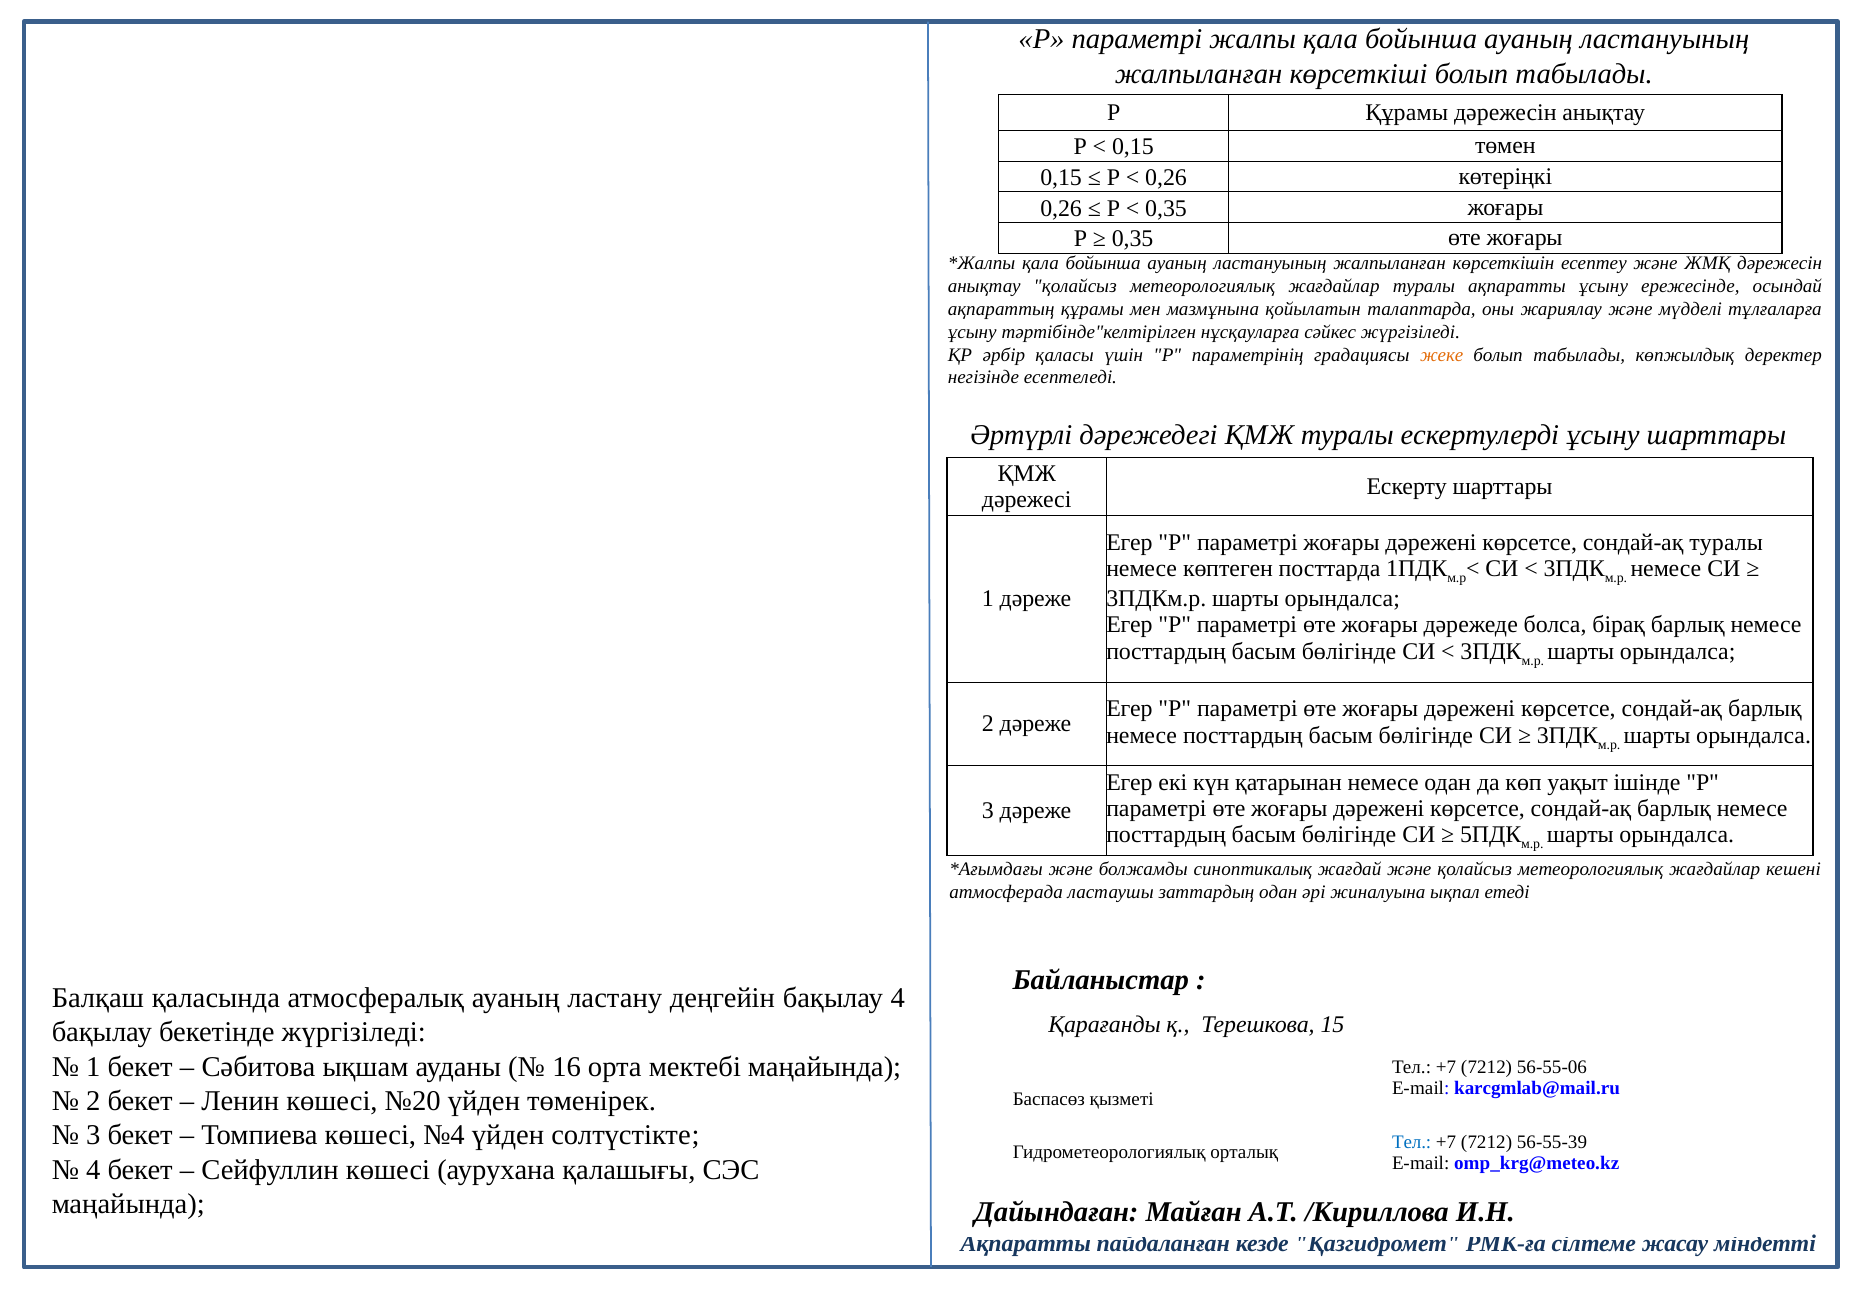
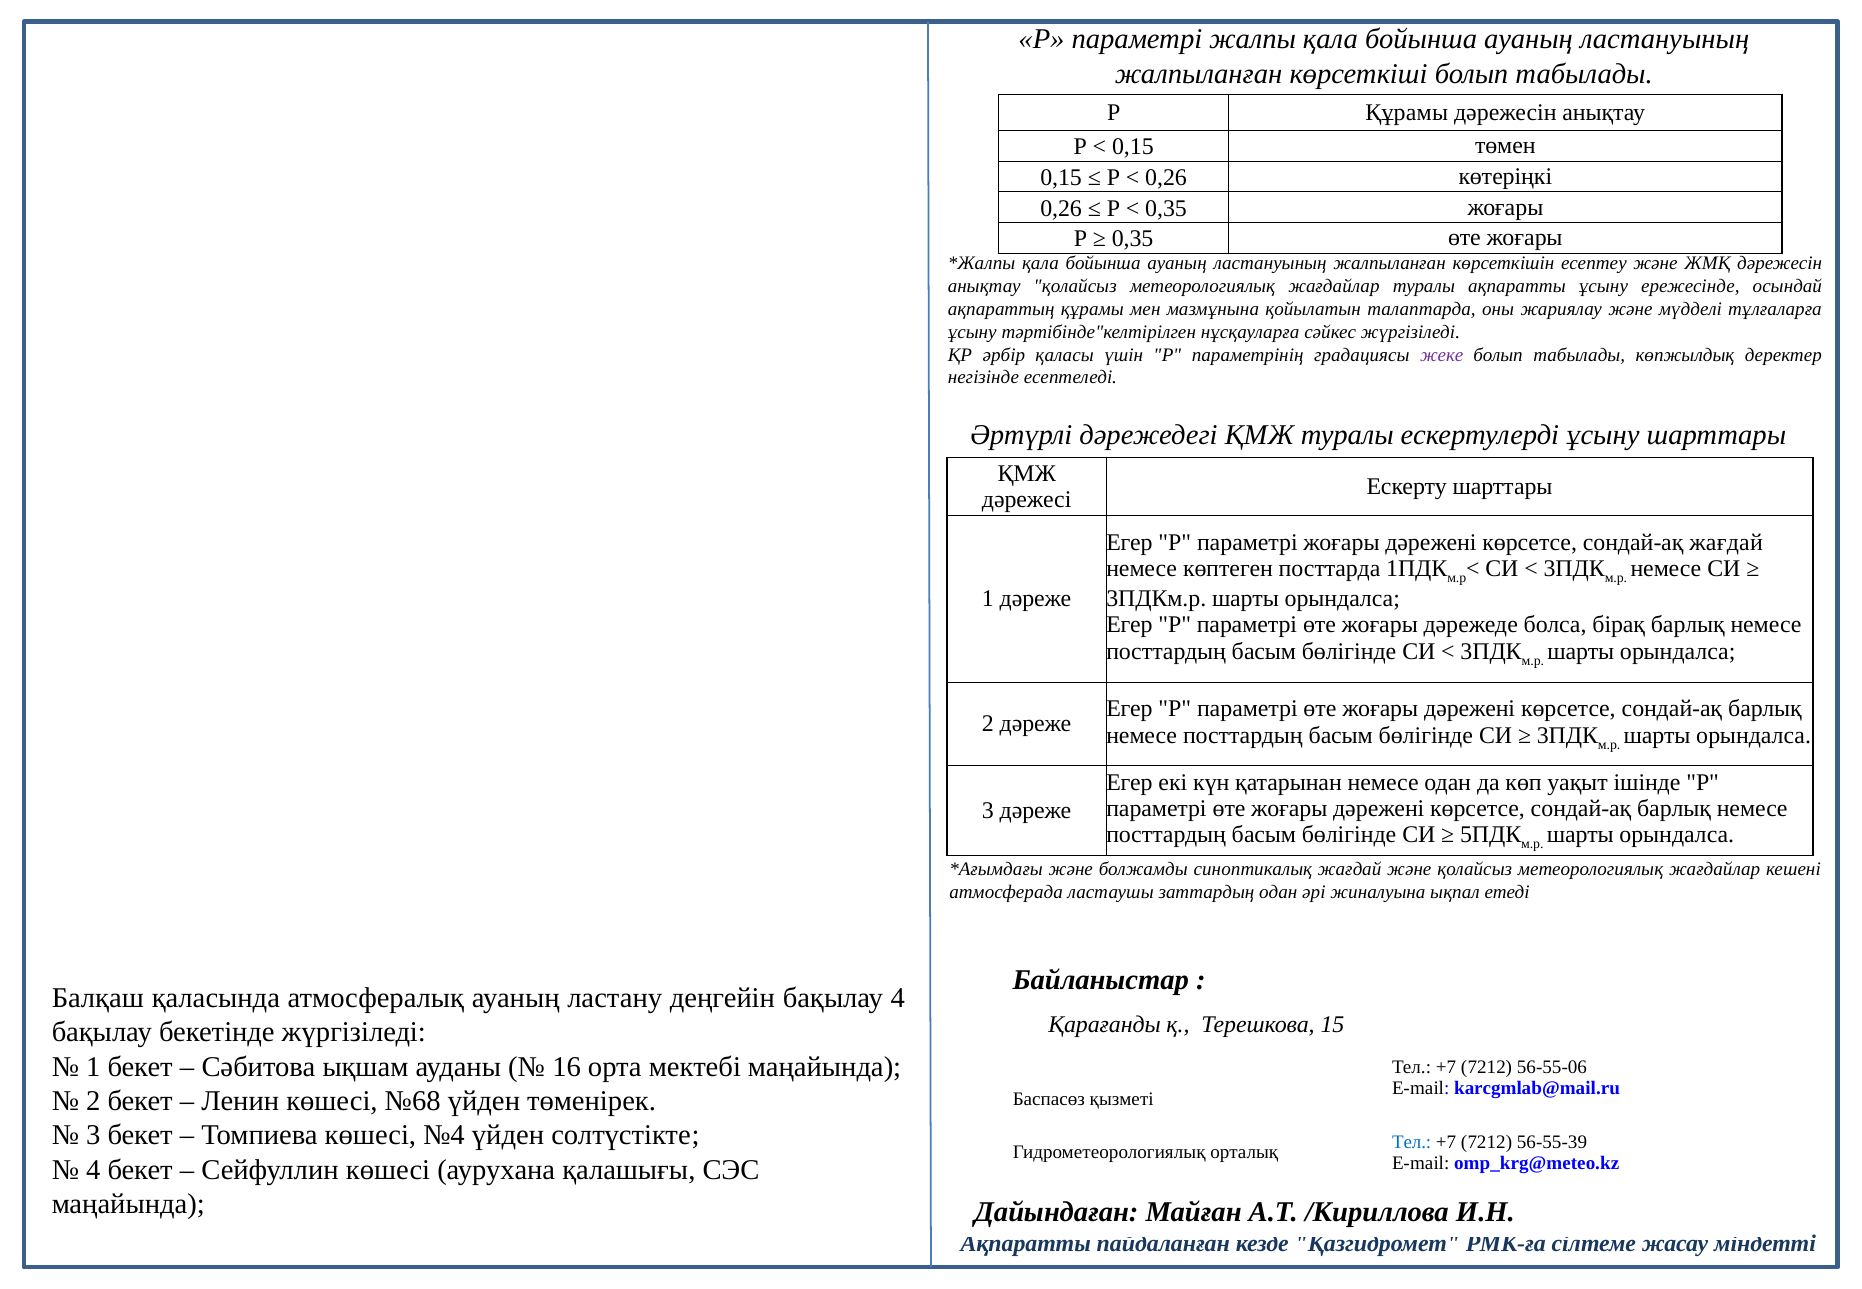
жеке colour: orange -> purple (1442, 355)
сондай-ақ туралы: туралы -> жағдай (1726, 542)
№20: №20 -> №68 (413, 1101)
